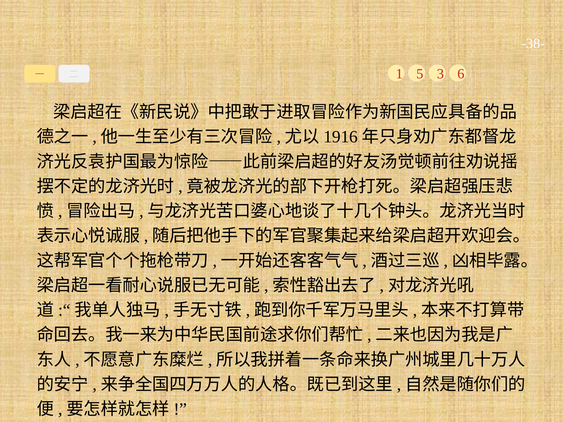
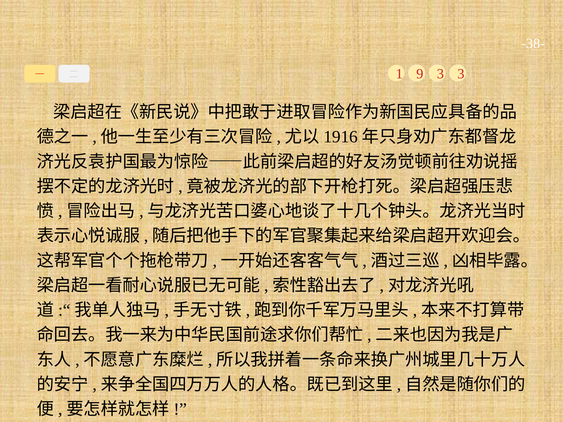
5: 5 -> 9 (420, 74)
3 6: 6 -> 3 (461, 74)
